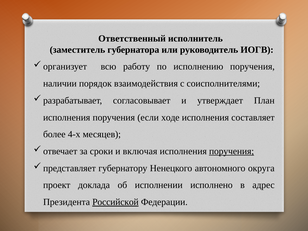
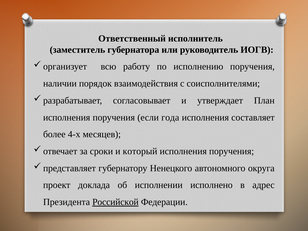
ходе: ходе -> года (170, 117)
включая: включая -> который (140, 151)
поручения underline: present -> none (232, 151)
